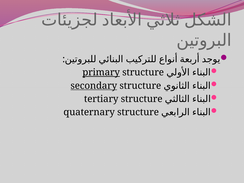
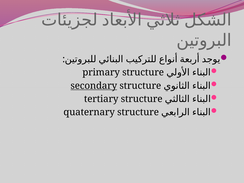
primary underline: present -> none (101, 72)
